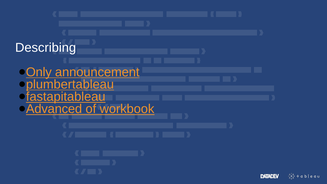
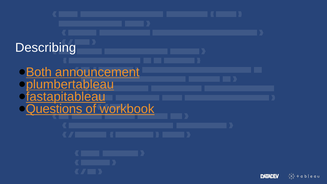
Only: Only -> Both (39, 72)
Advanced: Advanced -> Questions (54, 109)
